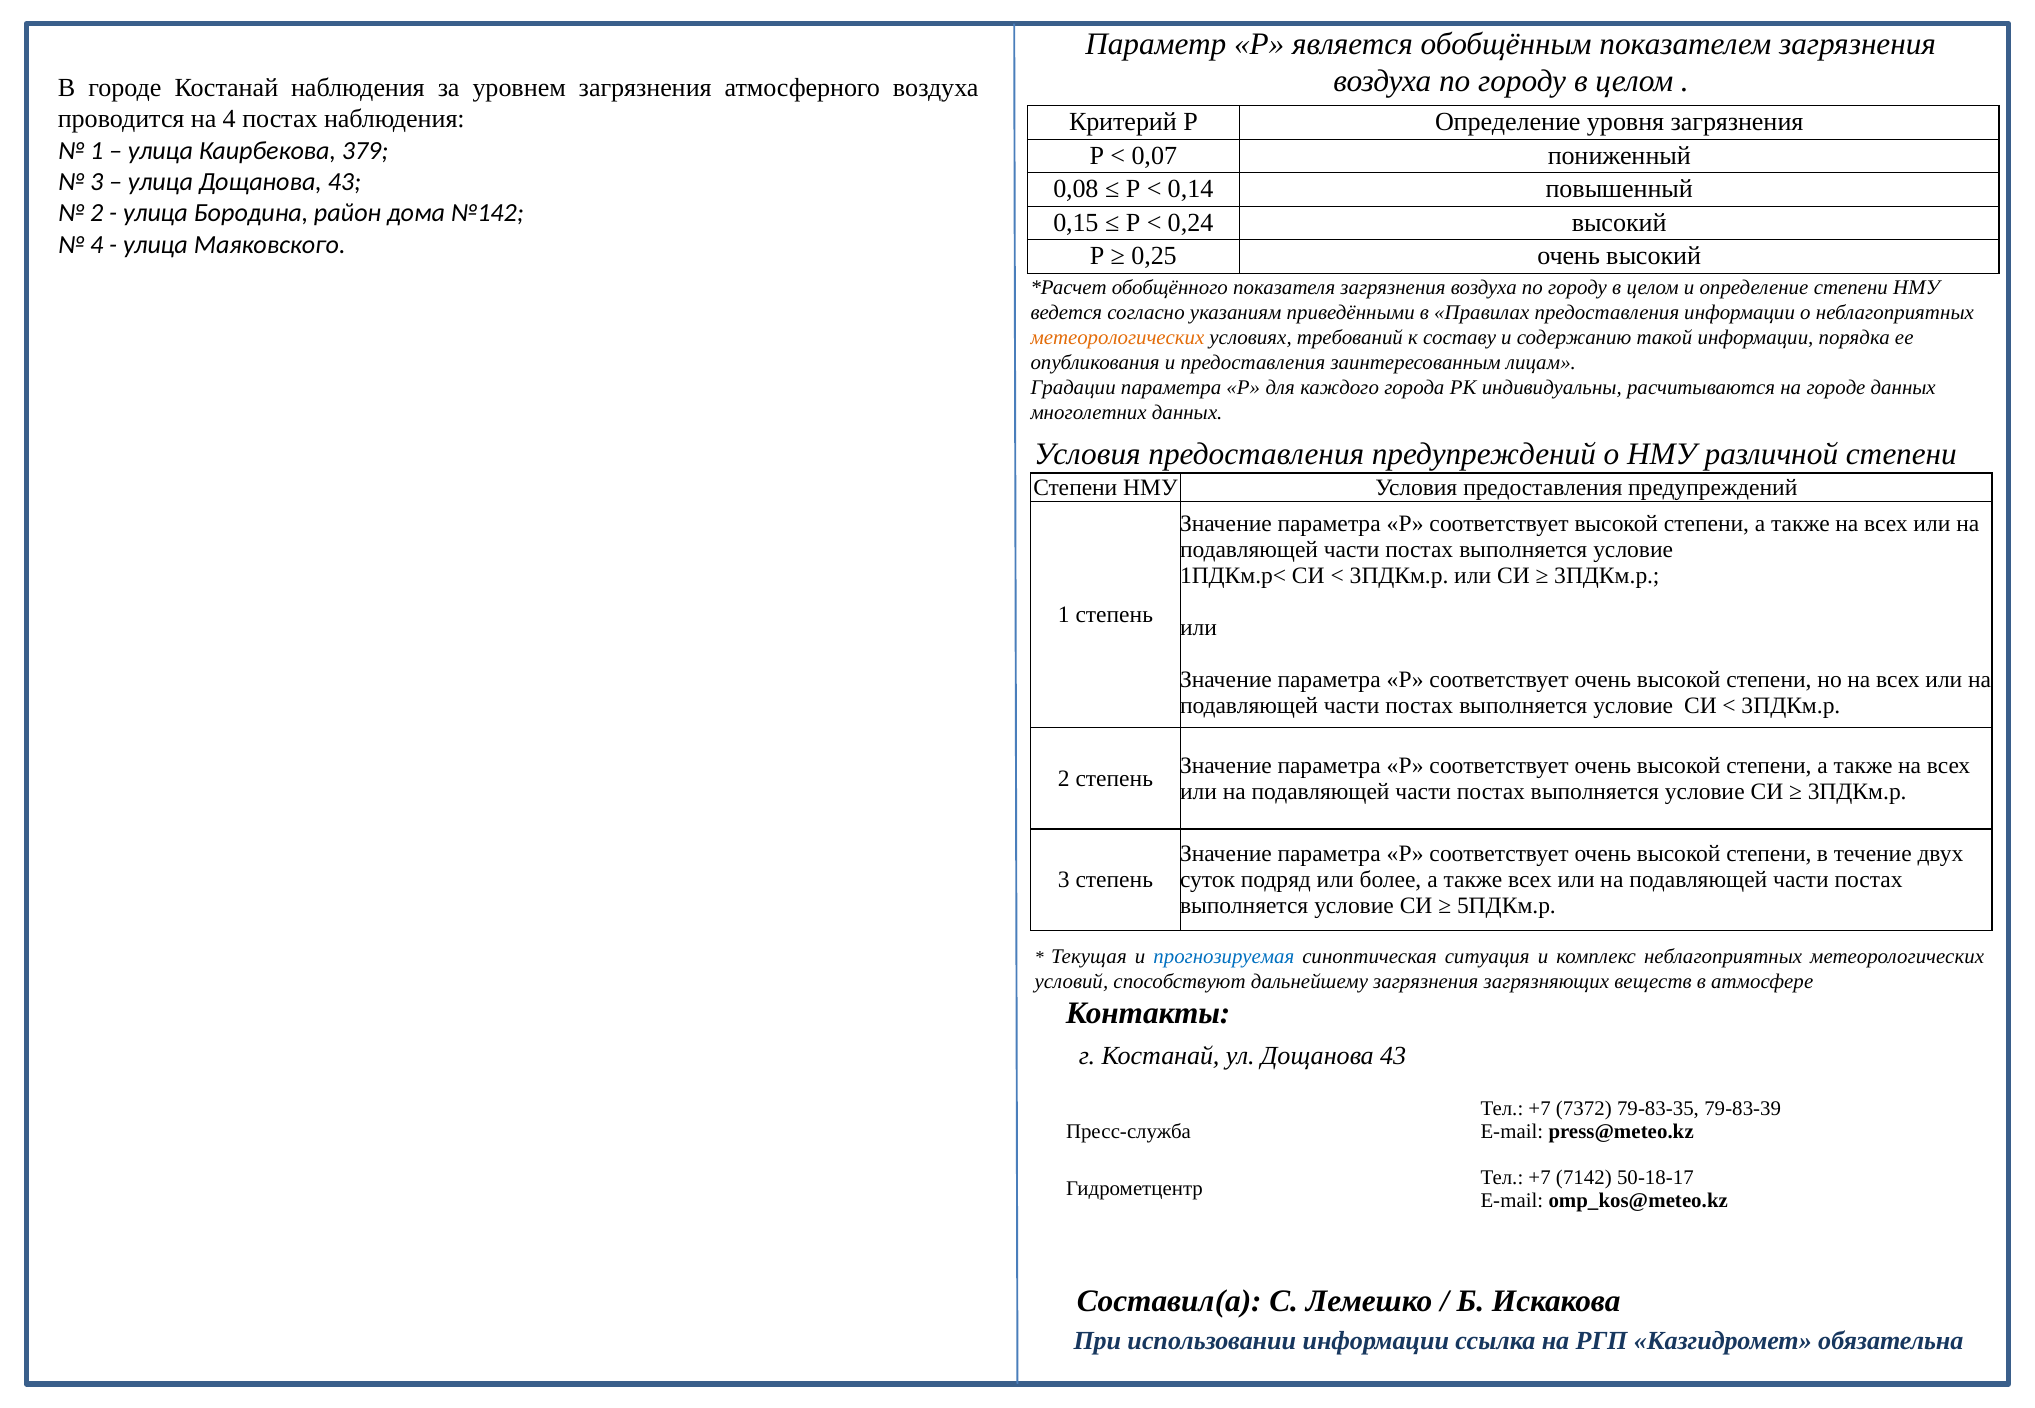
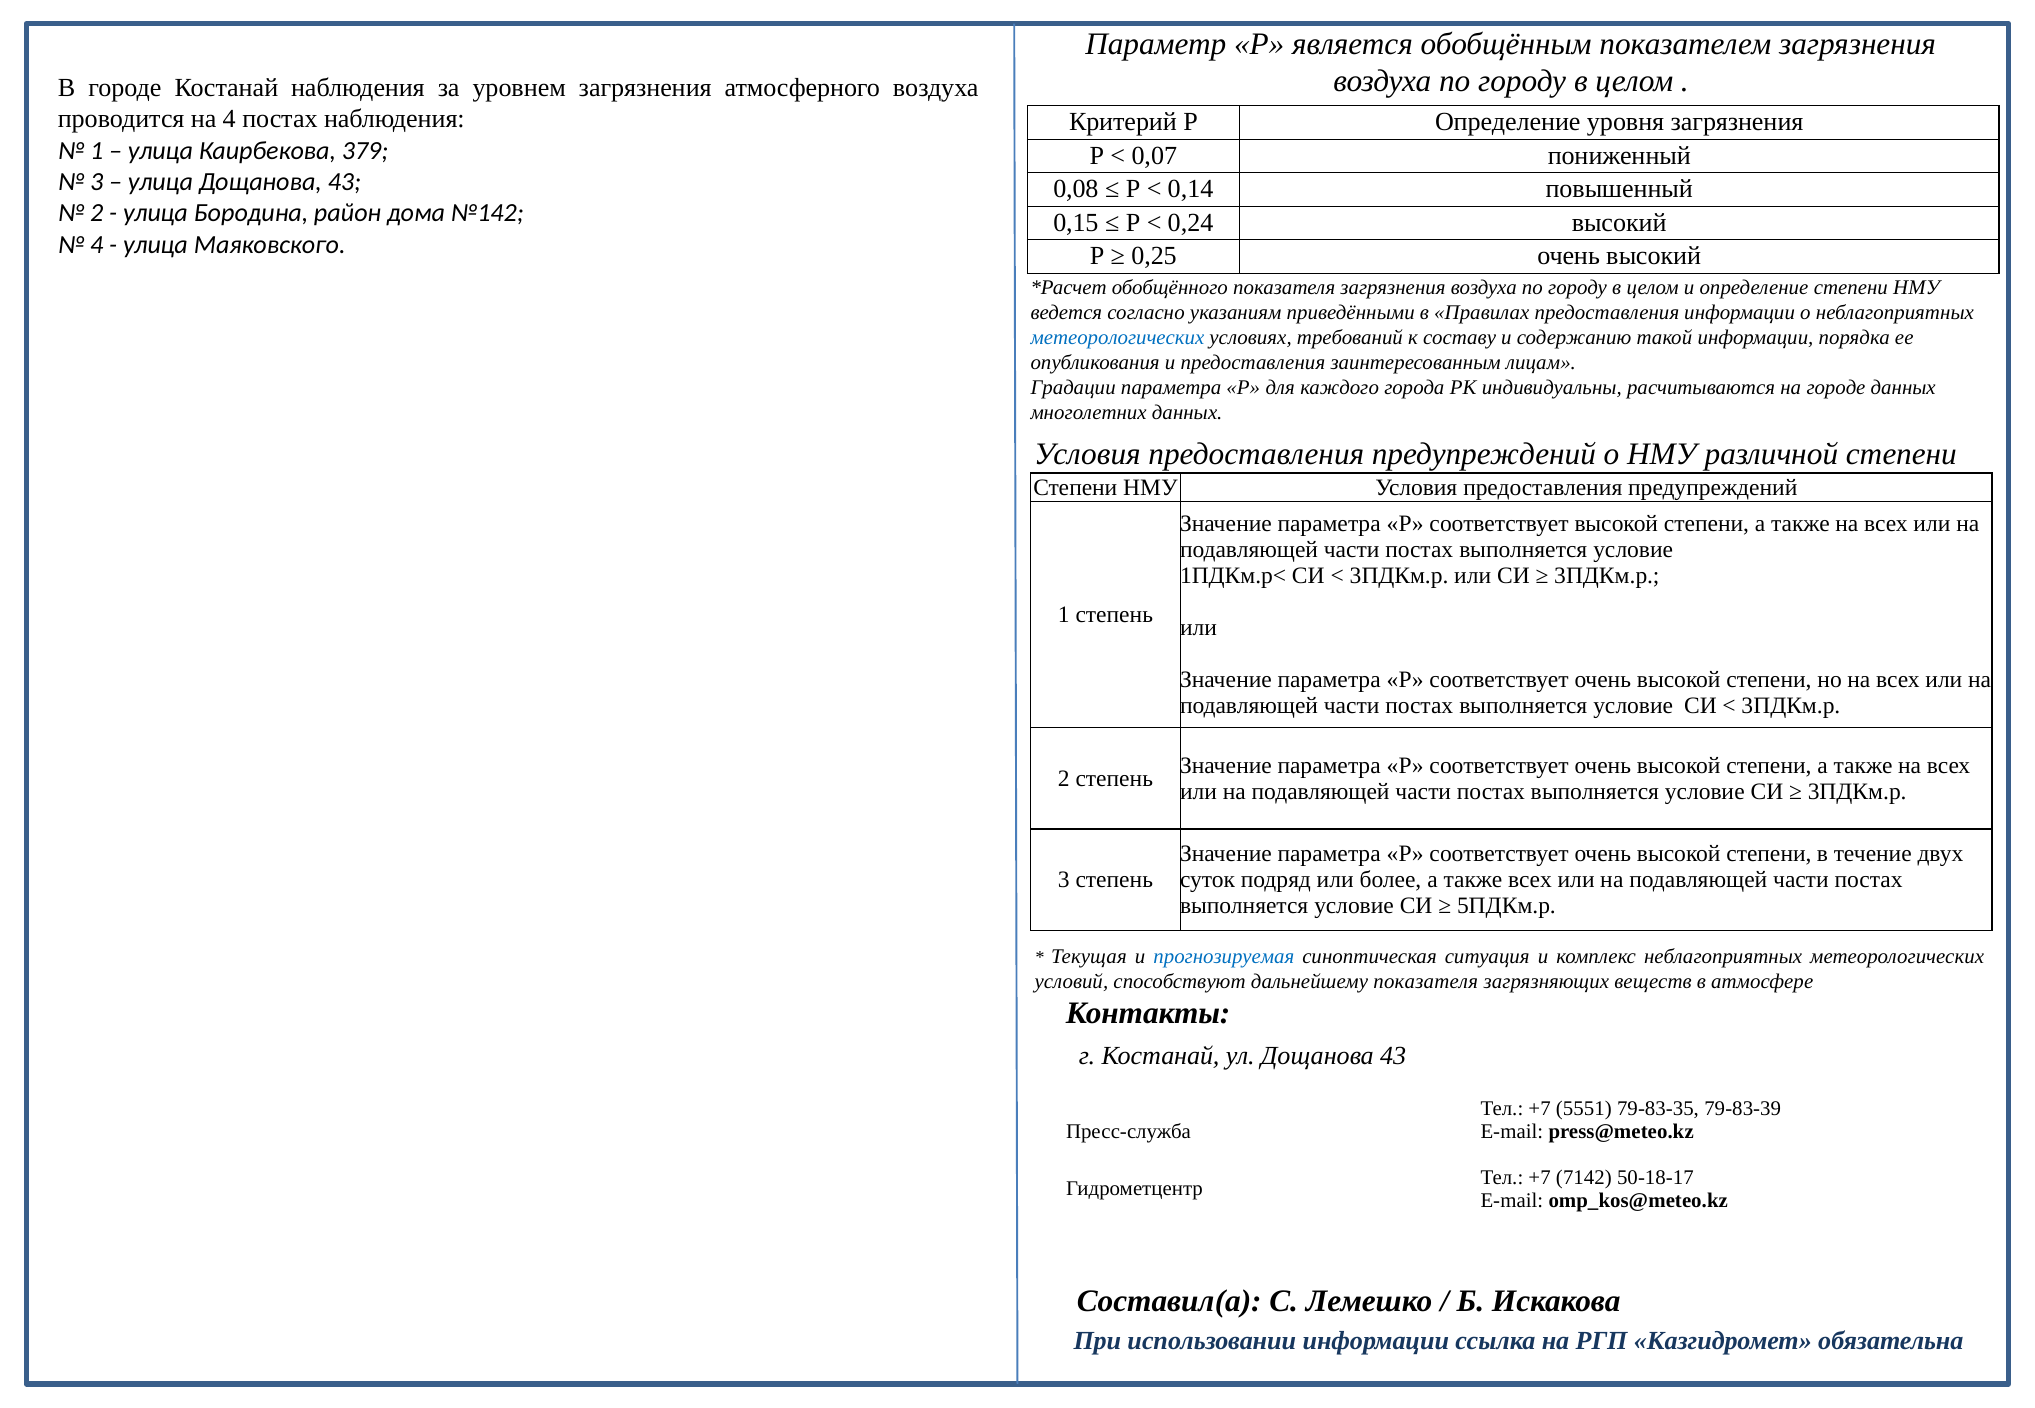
метеорологических colour: orange -> blue (1117, 338)
дальнейшему загрязнения: загрязнения -> показателя (1426, 982)
7372: 7372 -> 5551 (1584, 1109)
